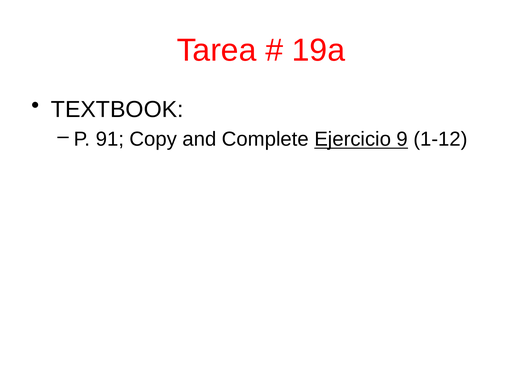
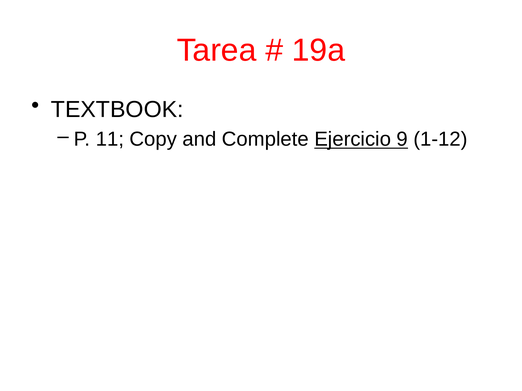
91: 91 -> 11 (110, 139)
